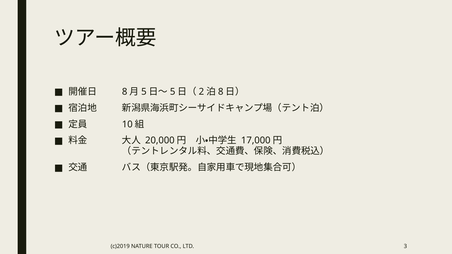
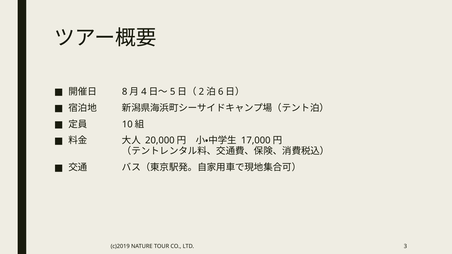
5: 5 -> 4 (144, 92)
8: 8 -> 6 (221, 92)
